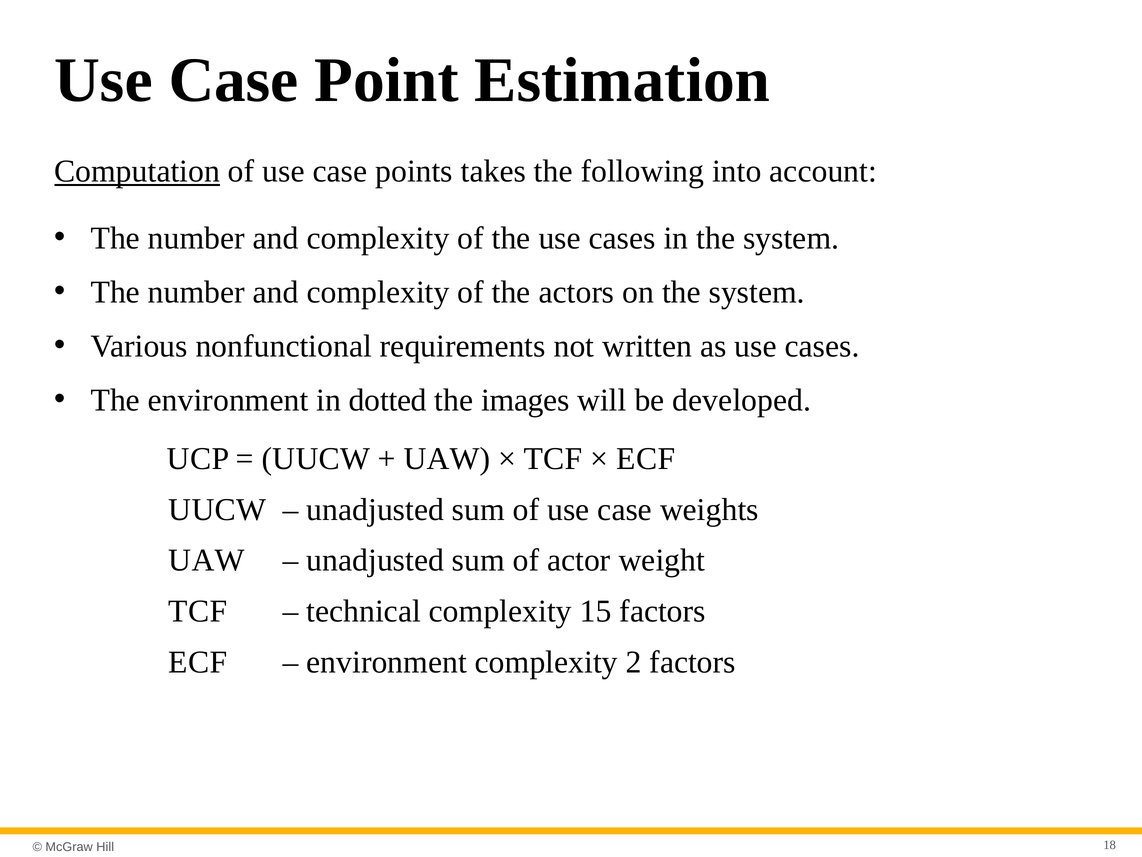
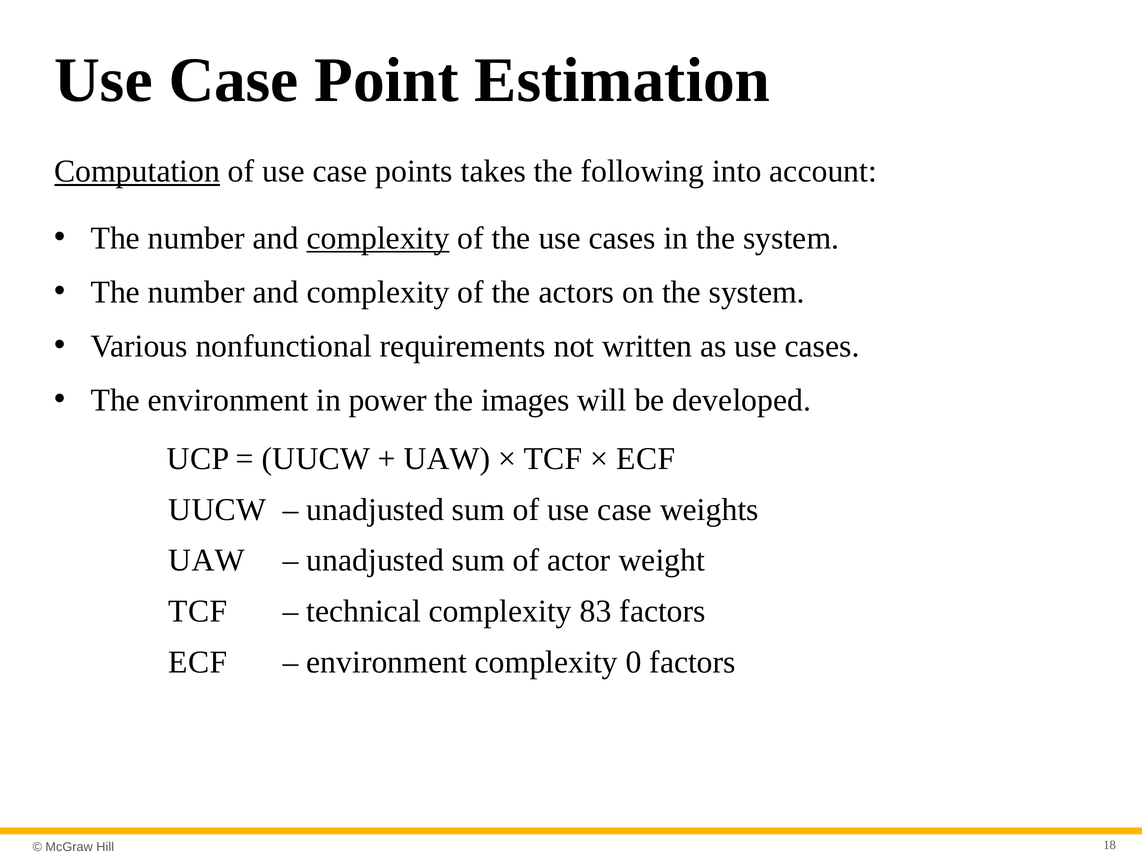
complexity underline: none -> present (378, 238)
dotted: dotted -> power (388, 400)
15: 15 -> 83 (596, 611)
2: 2 -> 0 (634, 662)
